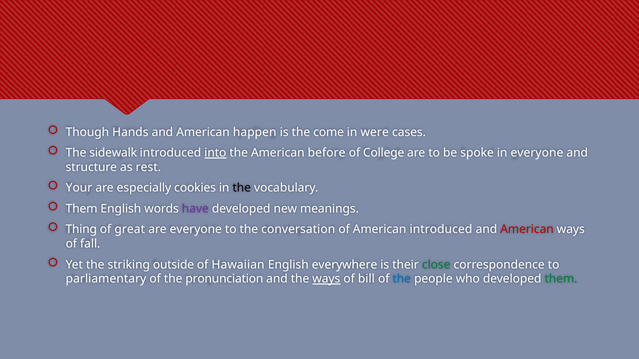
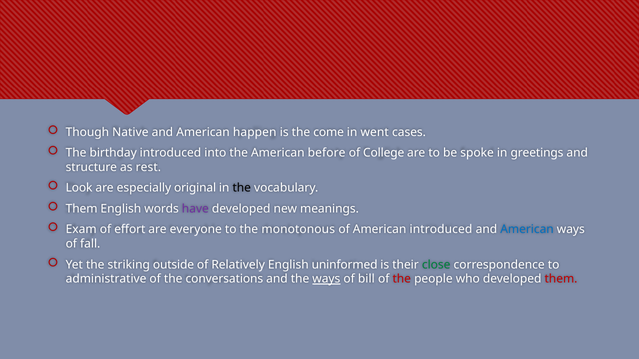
Hands: Hands -> Native (130, 132)
were: were -> went (375, 132)
sidewalk: sidewalk -> birthday (113, 153)
into underline: present -> none (215, 153)
in everyone: everyone -> greetings (537, 153)
Your: Your -> Look (79, 188)
cookies: cookies -> original (195, 188)
Thing: Thing -> Exam (81, 230)
great: great -> effort (130, 230)
conversation: conversation -> monotonous (298, 230)
American colour: red -> blue (527, 230)
Hawaiian: Hawaiian -> Relatively (238, 265)
everywhere: everywhere -> uninformed (345, 265)
parliamentary: parliamentary -> administrative (106, 279)
pronunciation: pronunciation -> conversations (224, 279)
the colour: blue -> red (402, 279)
them colour: green -> red (561, 279)
